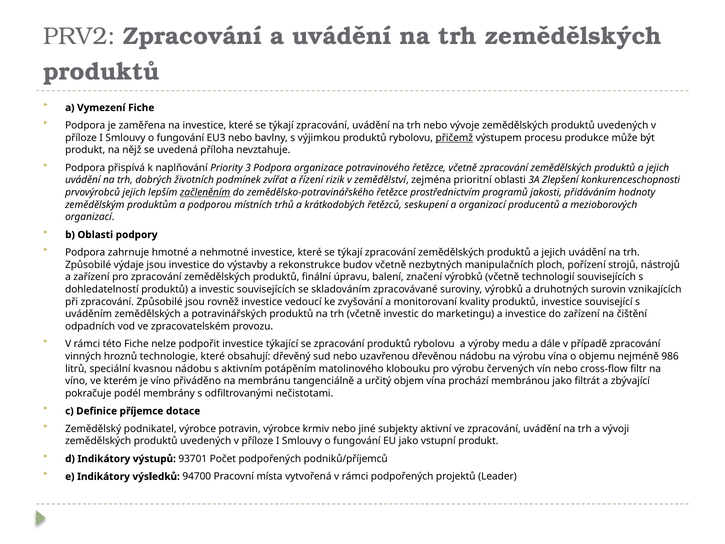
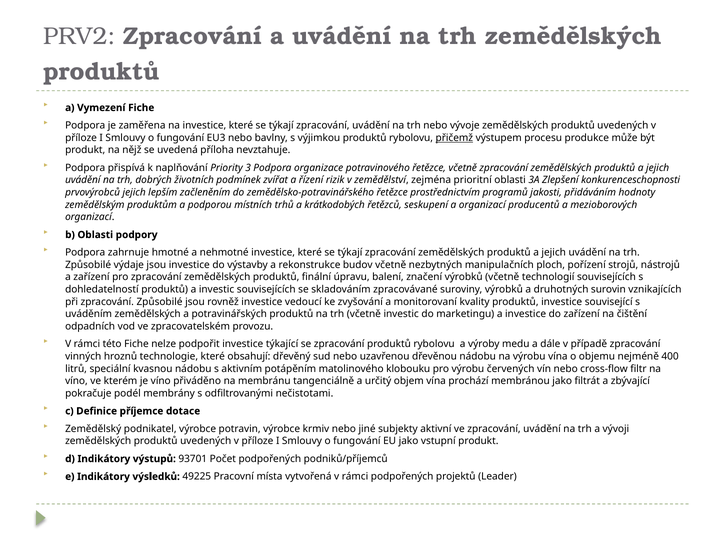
začleněním underline: present -> none (205, 192)
986: 986 -> 400 (670, 356)
94700: 94700 -> 49225 (197, 476)
